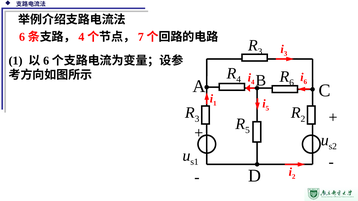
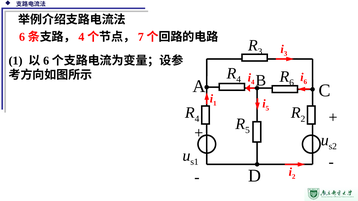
3: 3 -> 4 (197, 119)
